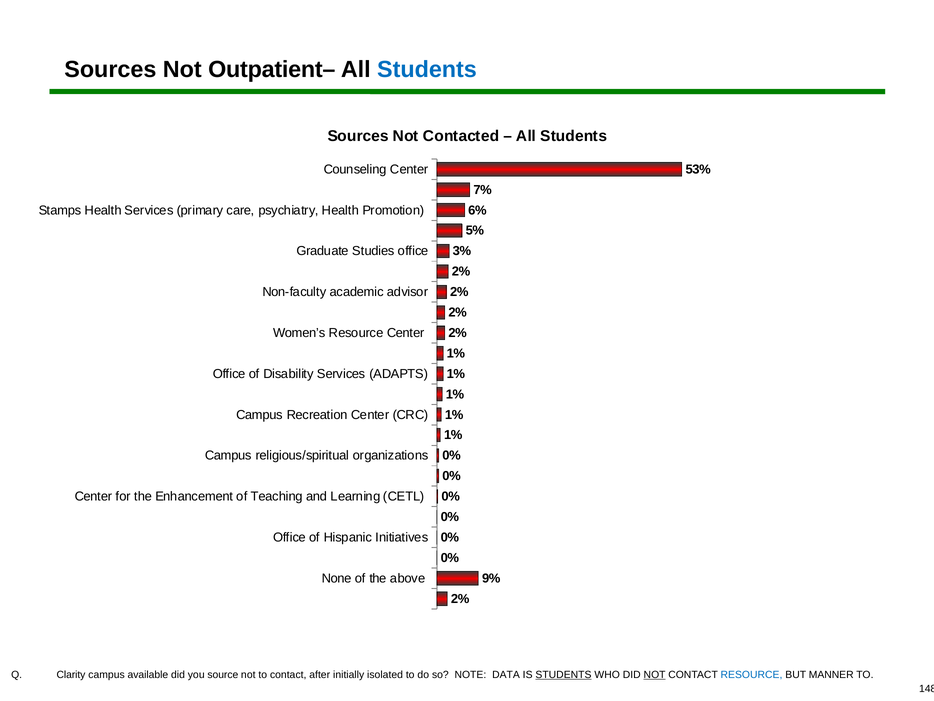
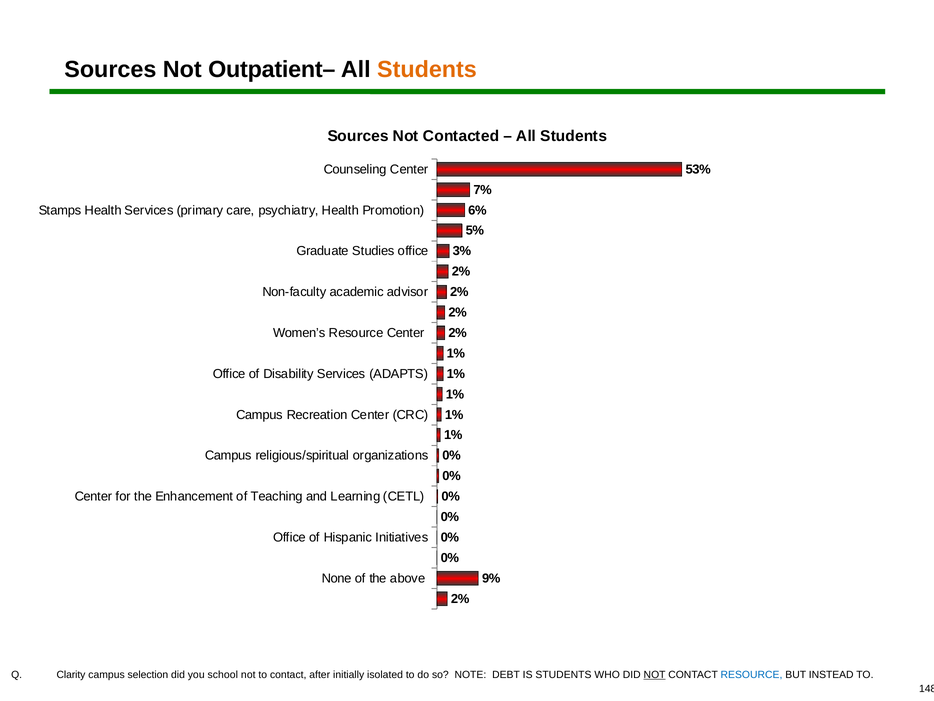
Students colour: blue -> orange (427, 69)
available: available -> selection (148, 674)
source: source -> school (223, 674)
DATA: DATA -> DEBT (506, 674)
STUDENTS underline: present -> none (563, 674)
MANNER: MANNER -> INSTEAD (831, 674)
